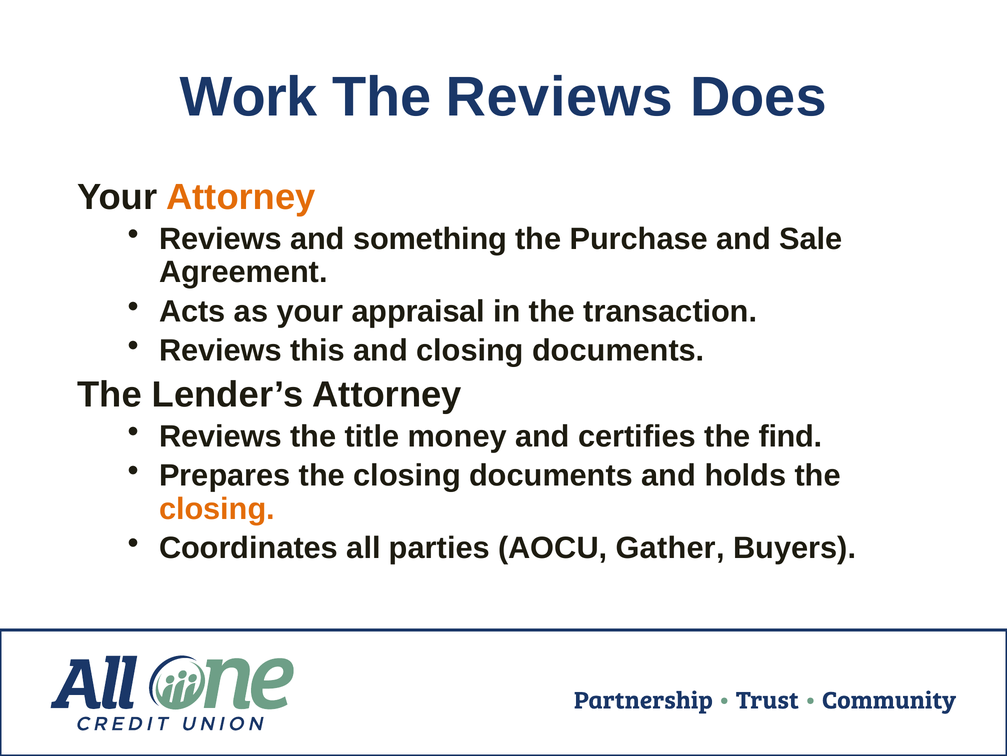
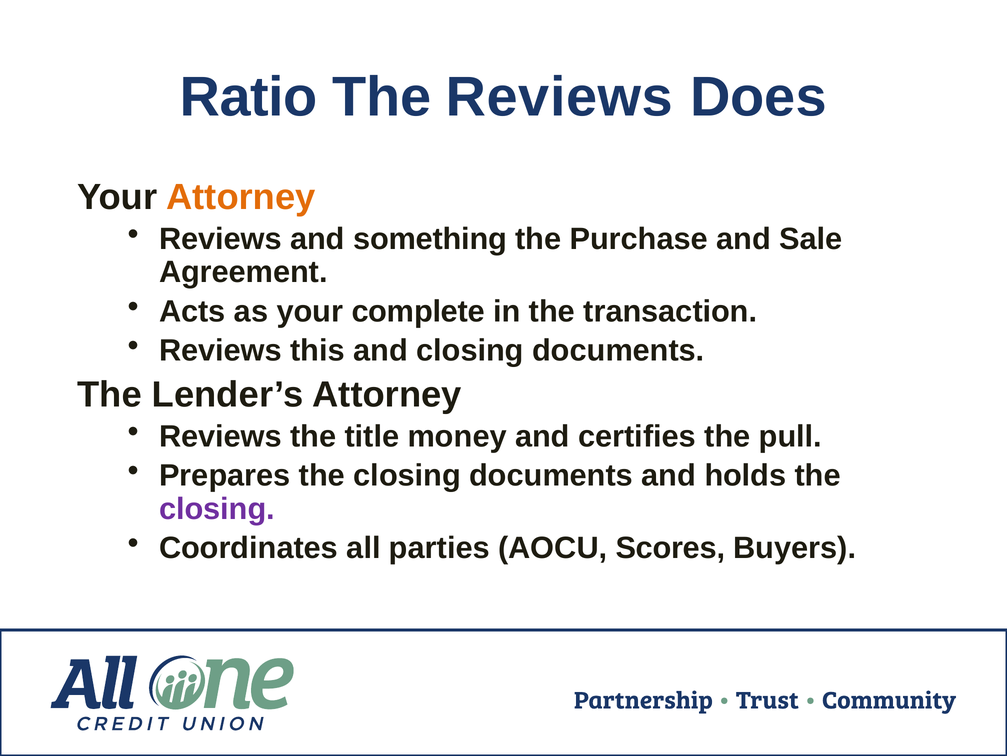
Work: Work -> Ratio (249, 97)
appraisal: appraisal -> complete (418, 311)
find: find -> pull (790, 436)
closing colour: orange -> purple (217, 508)
Gather: Gather -> Scores (670, 548)
